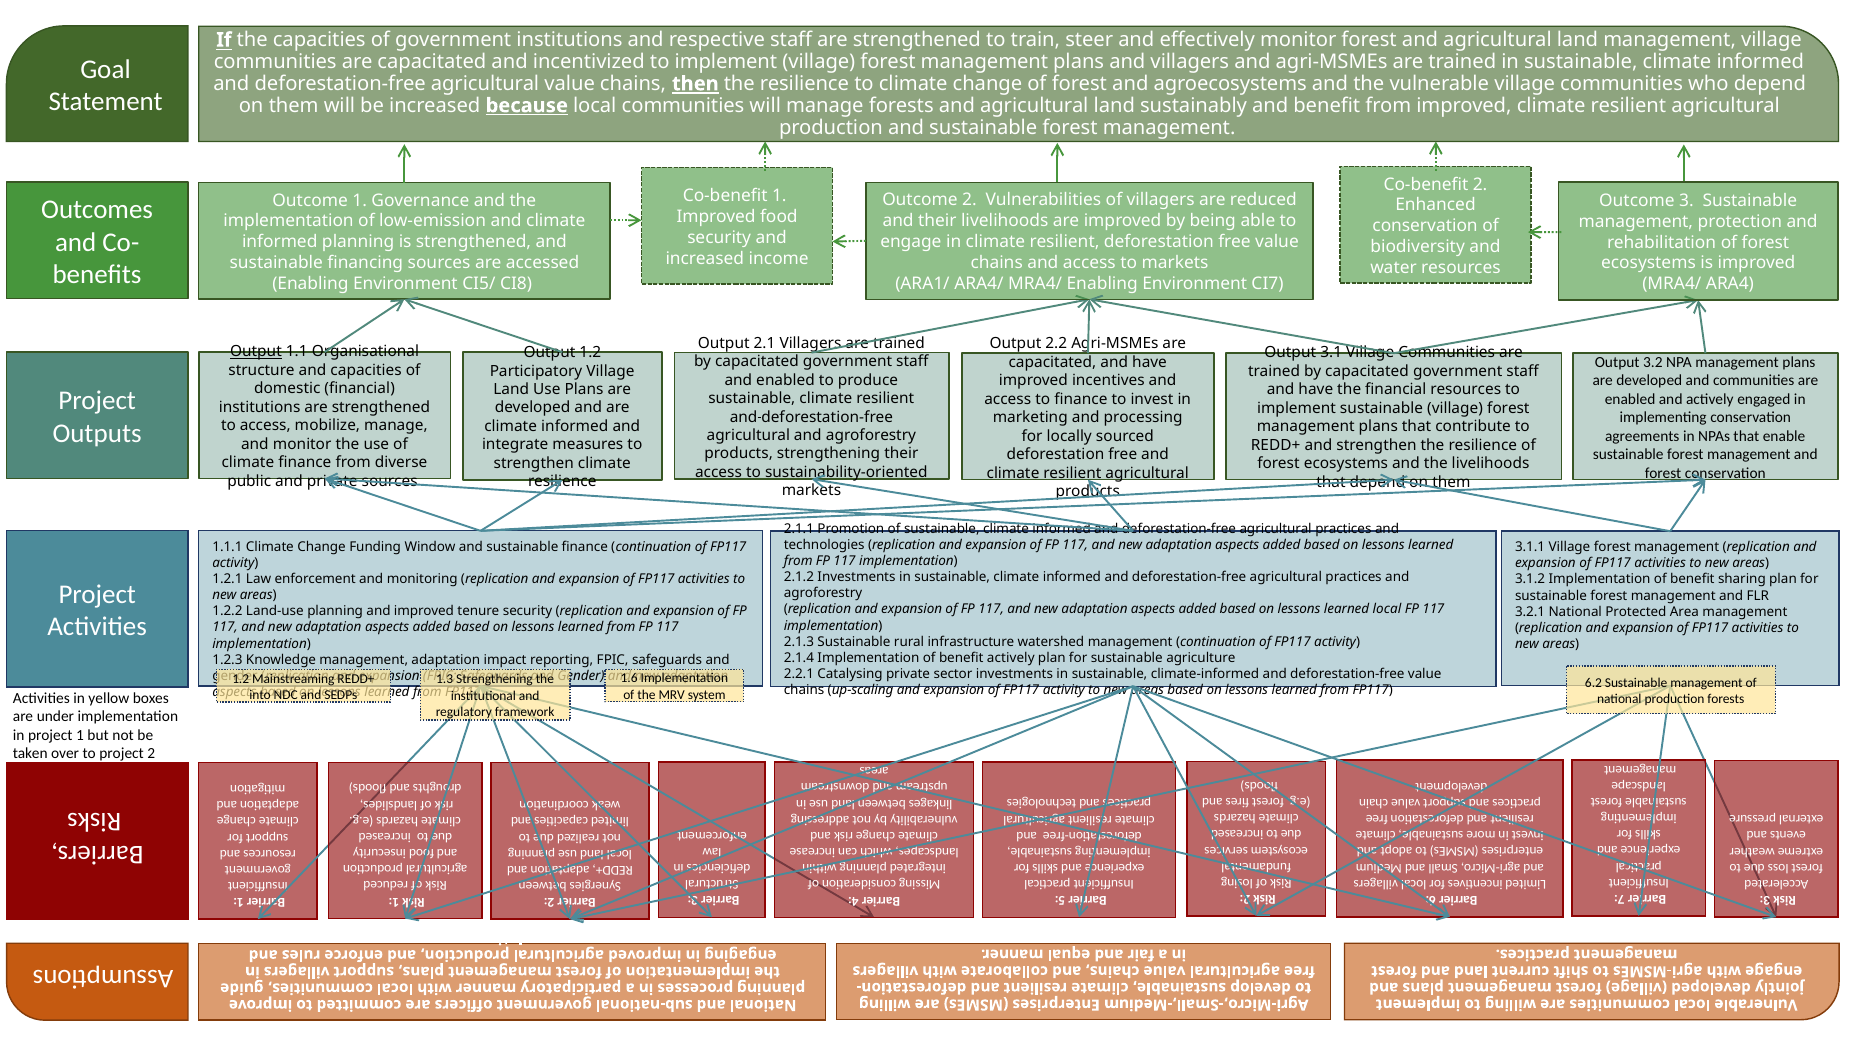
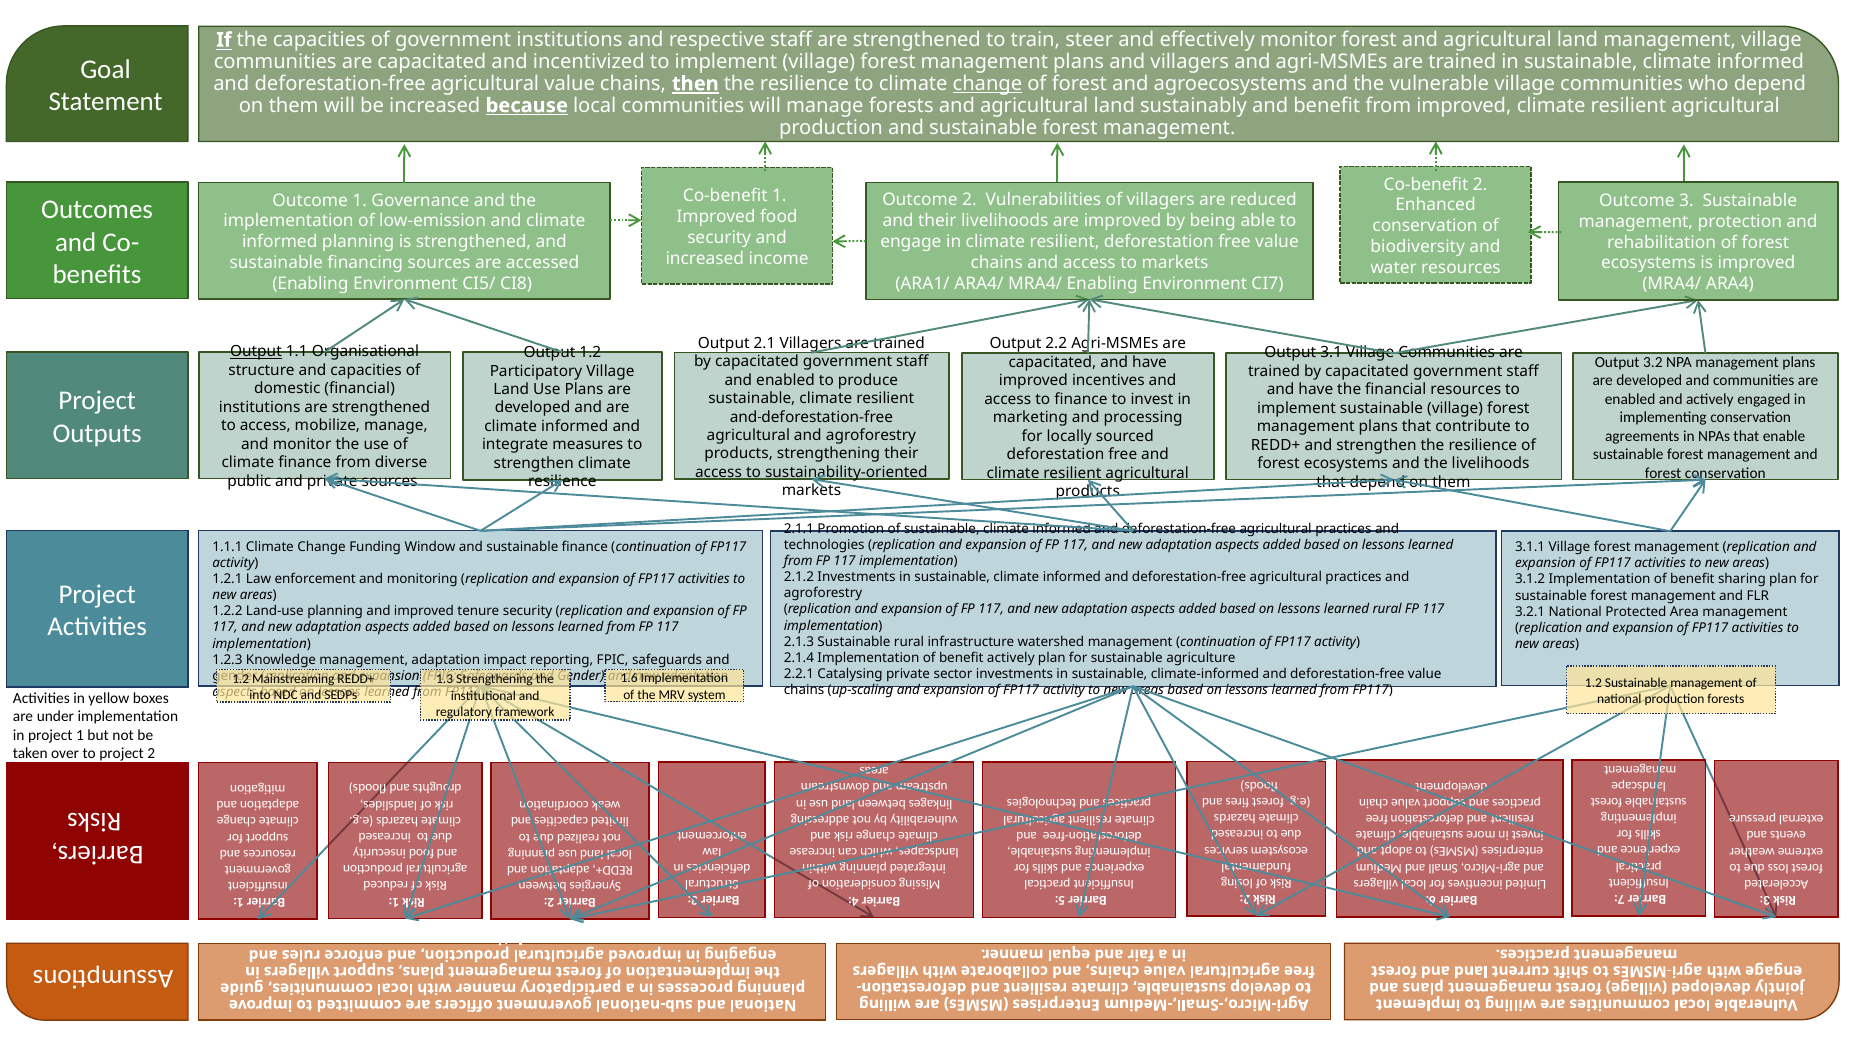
change underline: none -> present (987, 84)
learned local: local -> rural (1387, 609)
6.2: 6.2 -> 1.2 (1593, 682)
